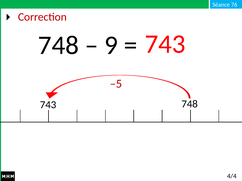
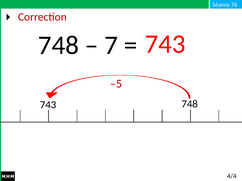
9: 9 -> 7 (111, 45)
